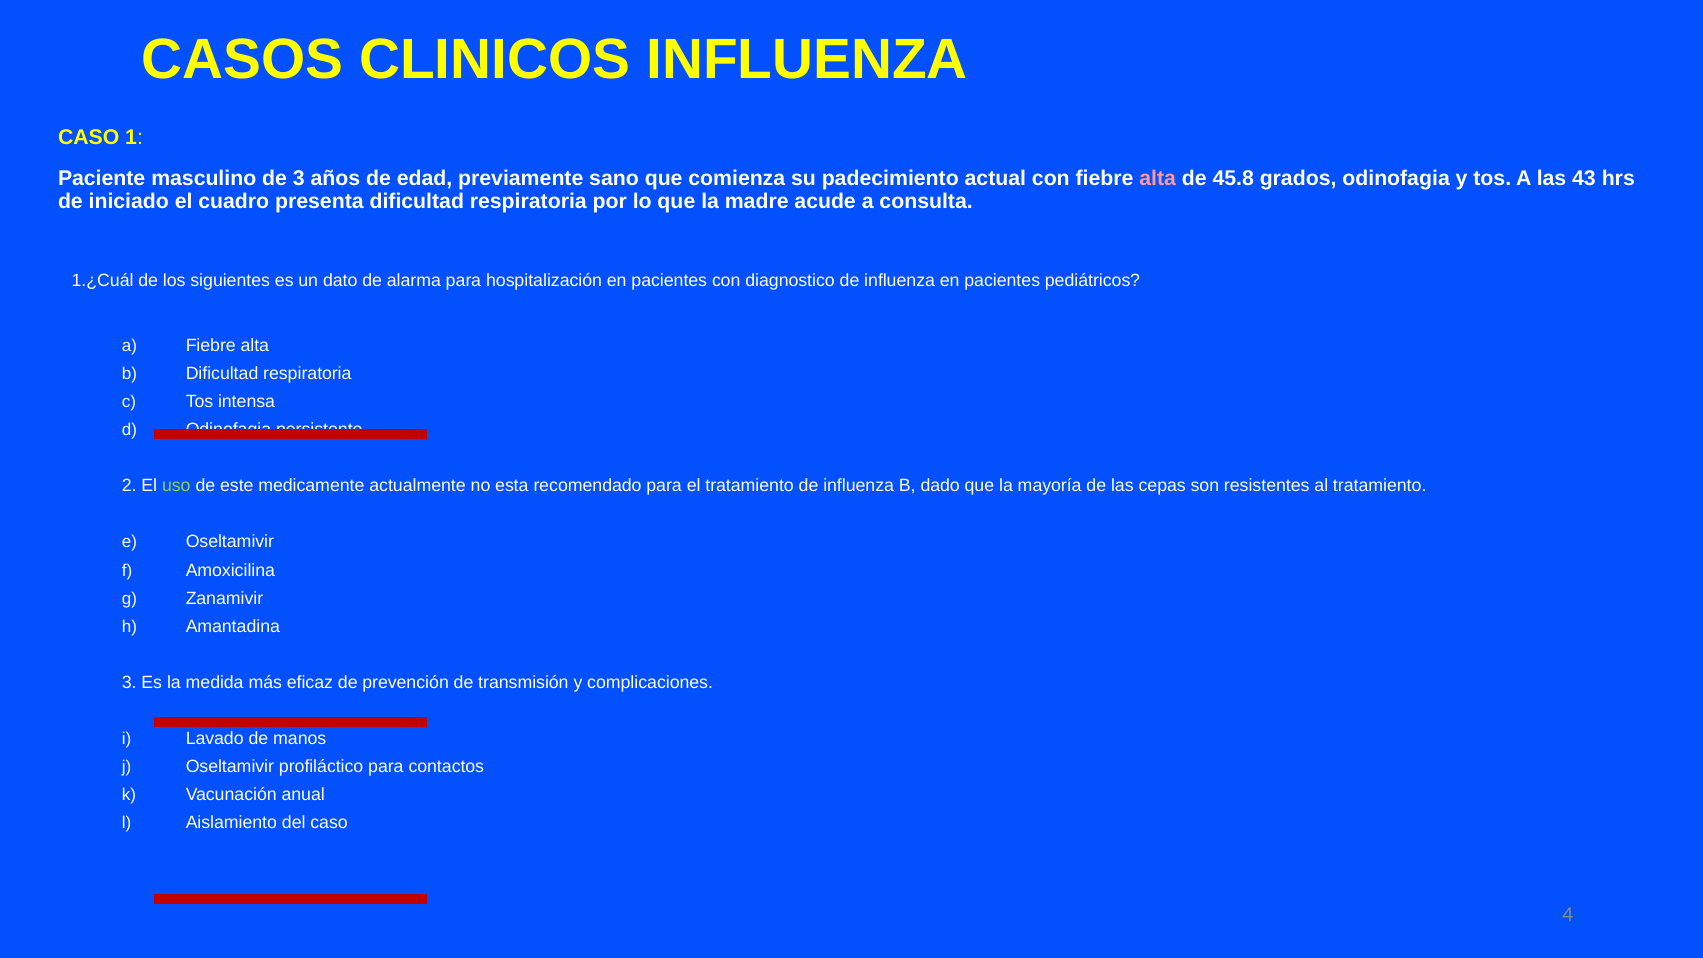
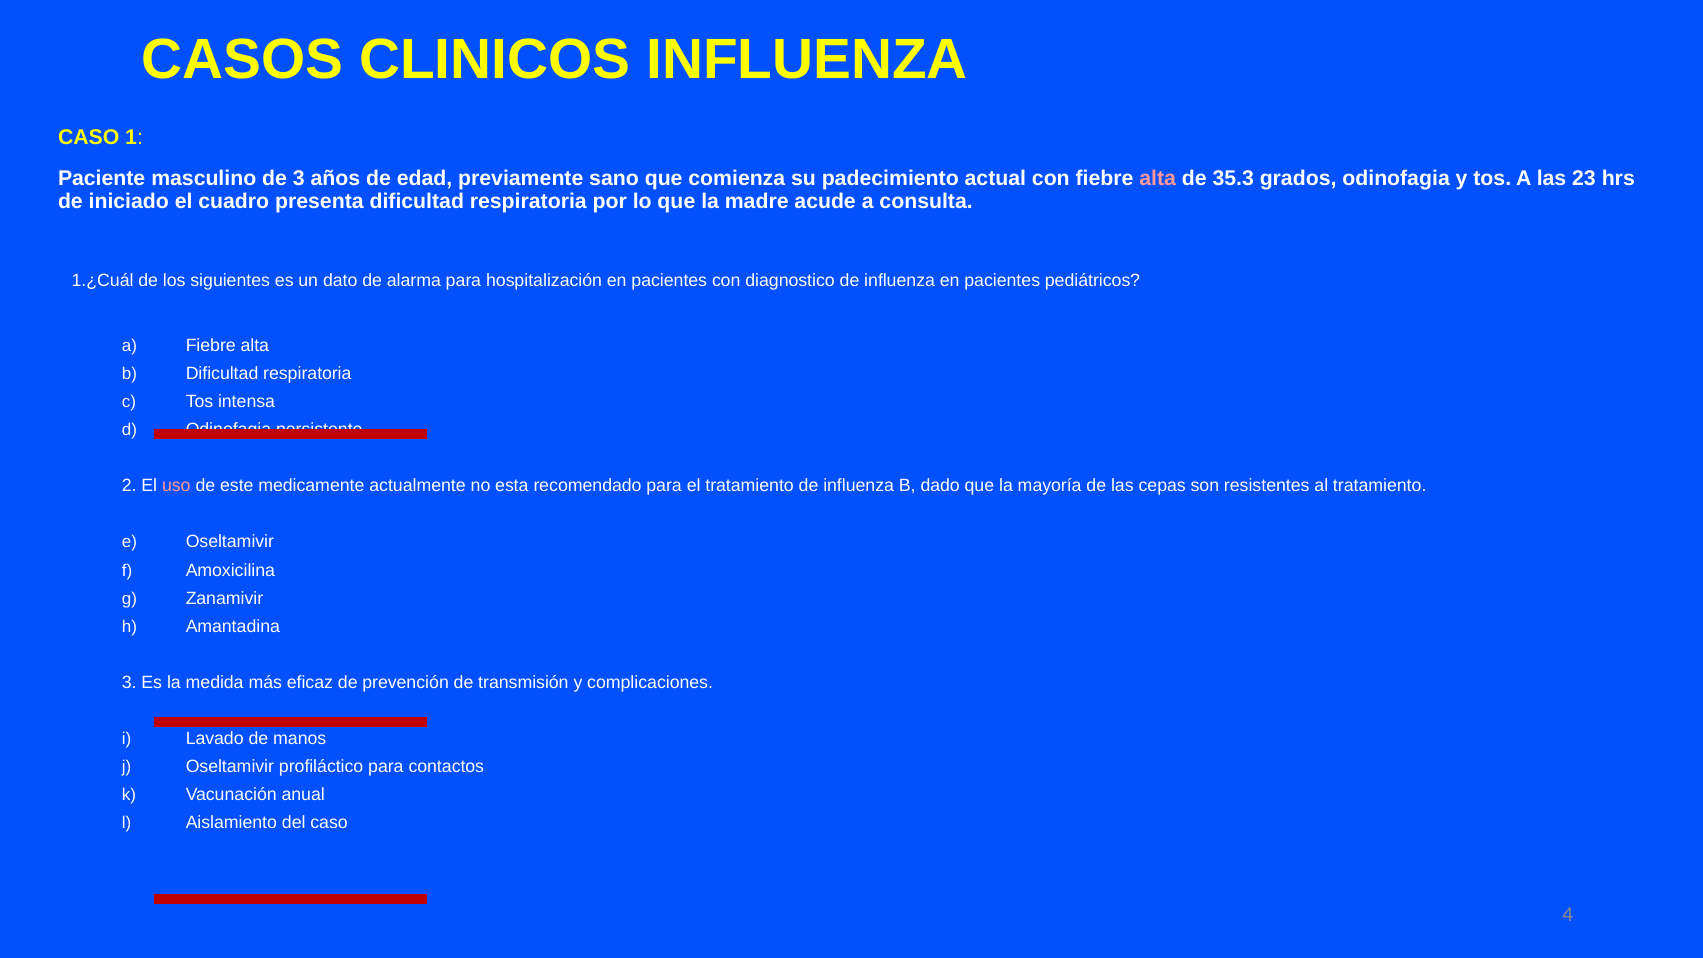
45.8: 45.8 -> 35.3 (1233, 178)
43: 43 -> 23 (1584, 178)
uso colour: light green -> pink (176, 486)
